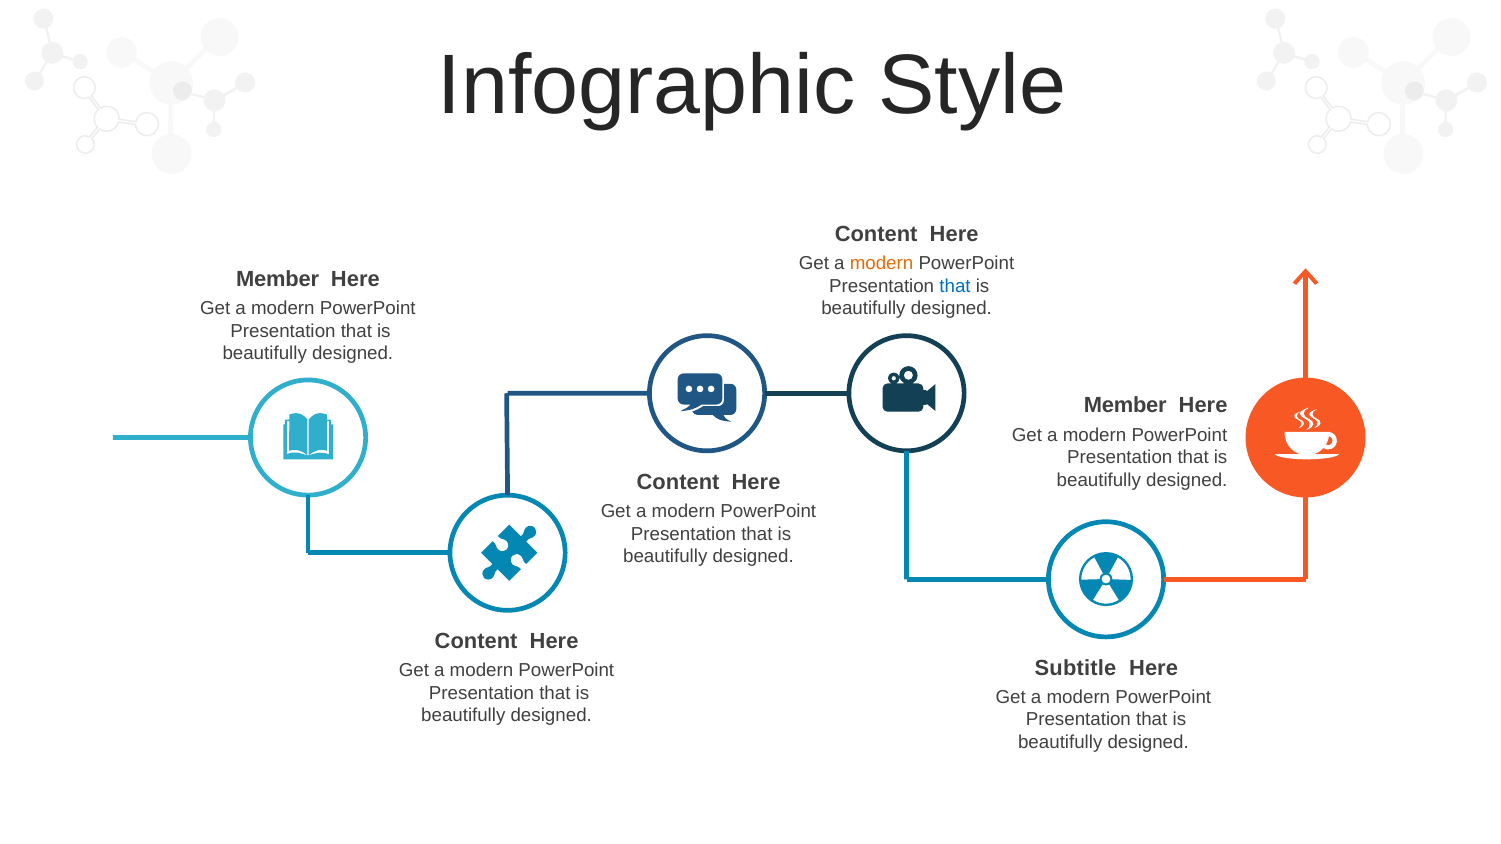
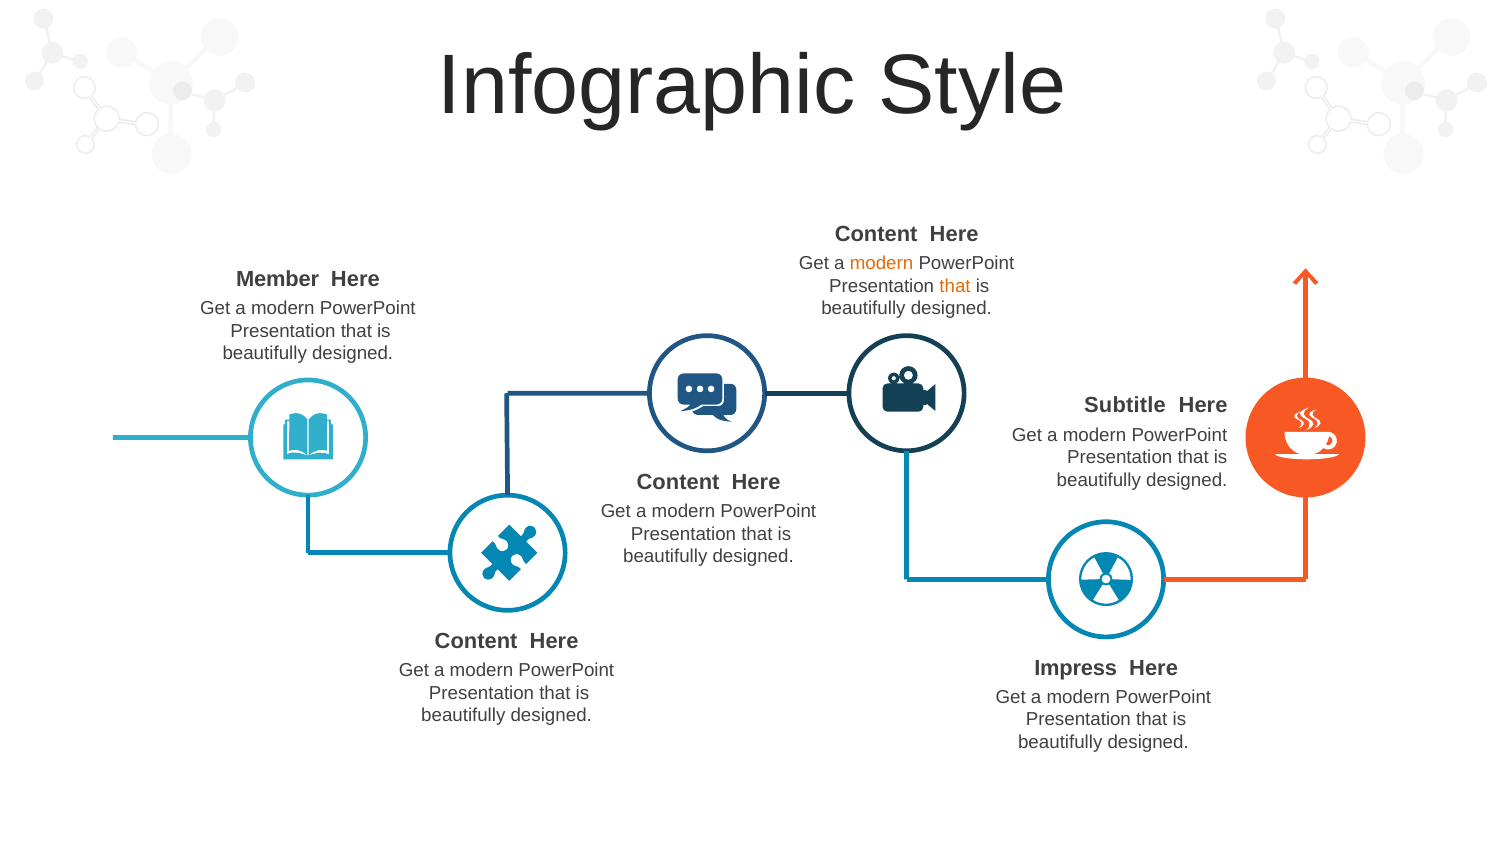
that colour: blue -> orange (955, 286)
Member: Member -> Subtitle (1125, 406)
Subtitle: Subtitle -> Impress (1076, 668)
